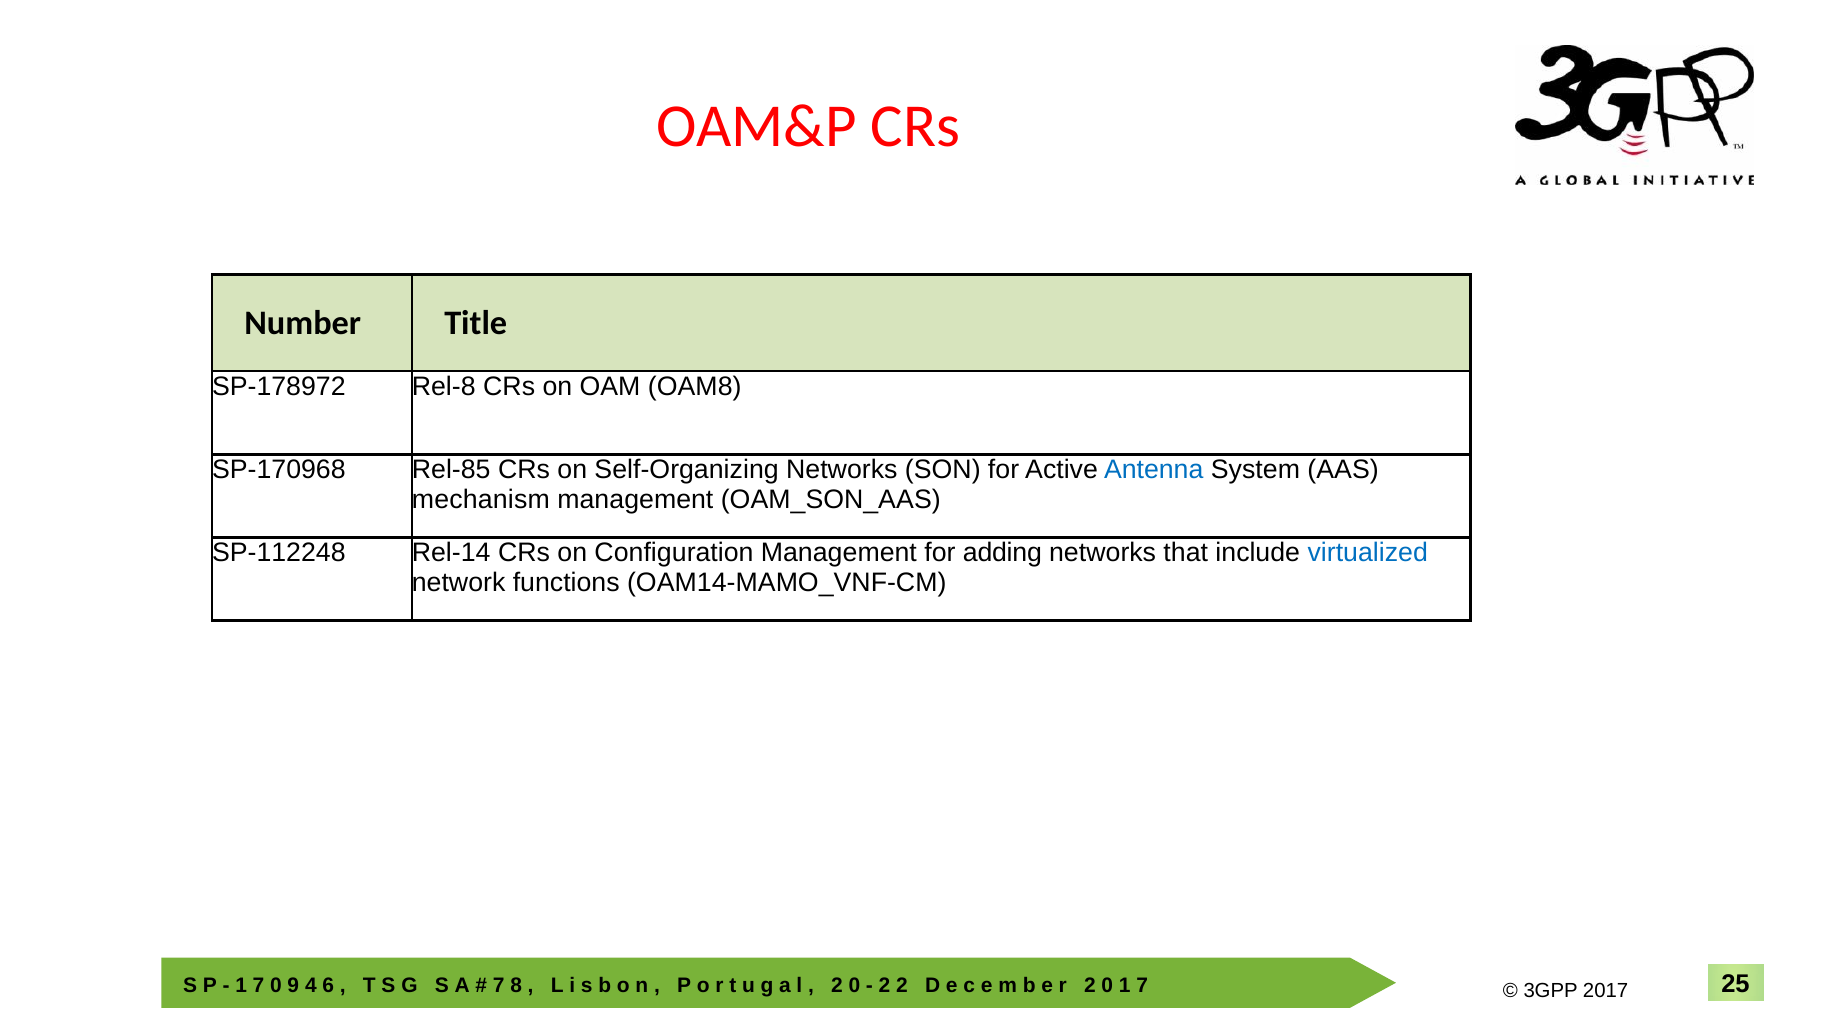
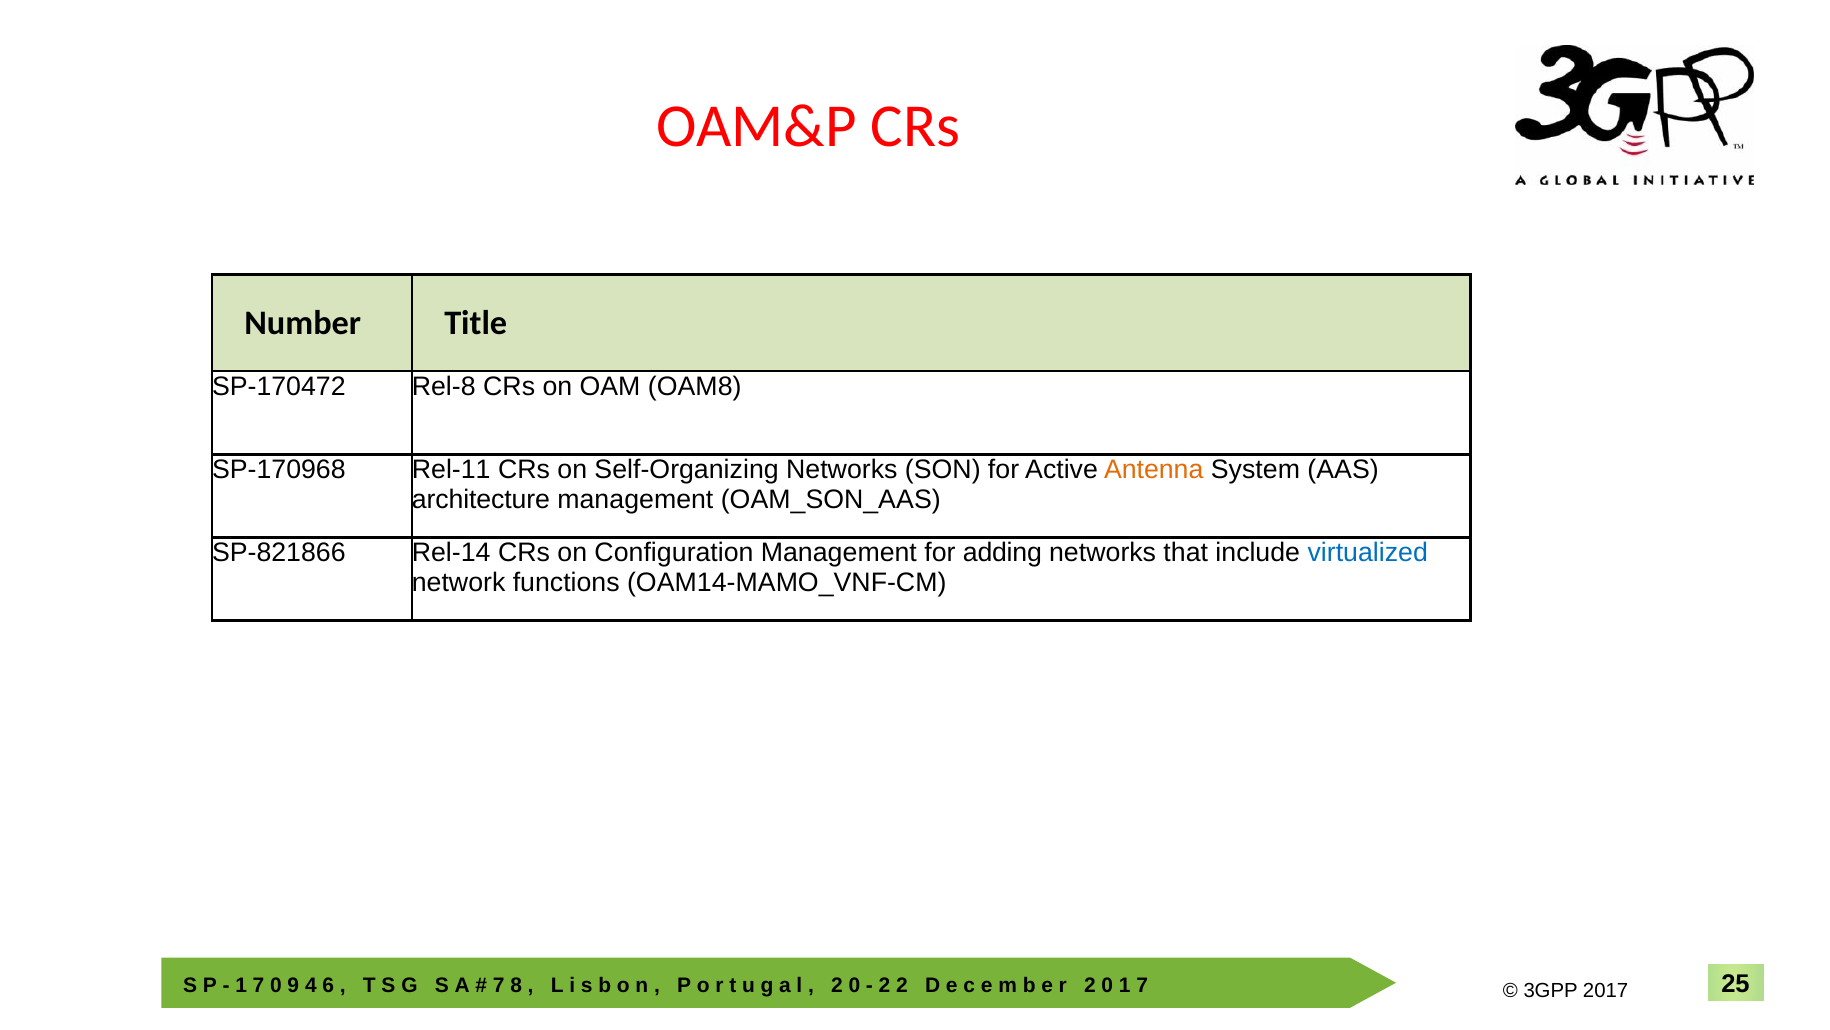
SP-178972: SP-178972 -> SP-170472 (279, 386)
Rel-85: Rel-85 -> Rel-11 (451, 470)
Antenna colour: blue -> orange (1154, 470)
mechanism: mechanism -> architecture (481, 500)
SP-112248: SP-112248 -> SP-821866 (279, 553)
